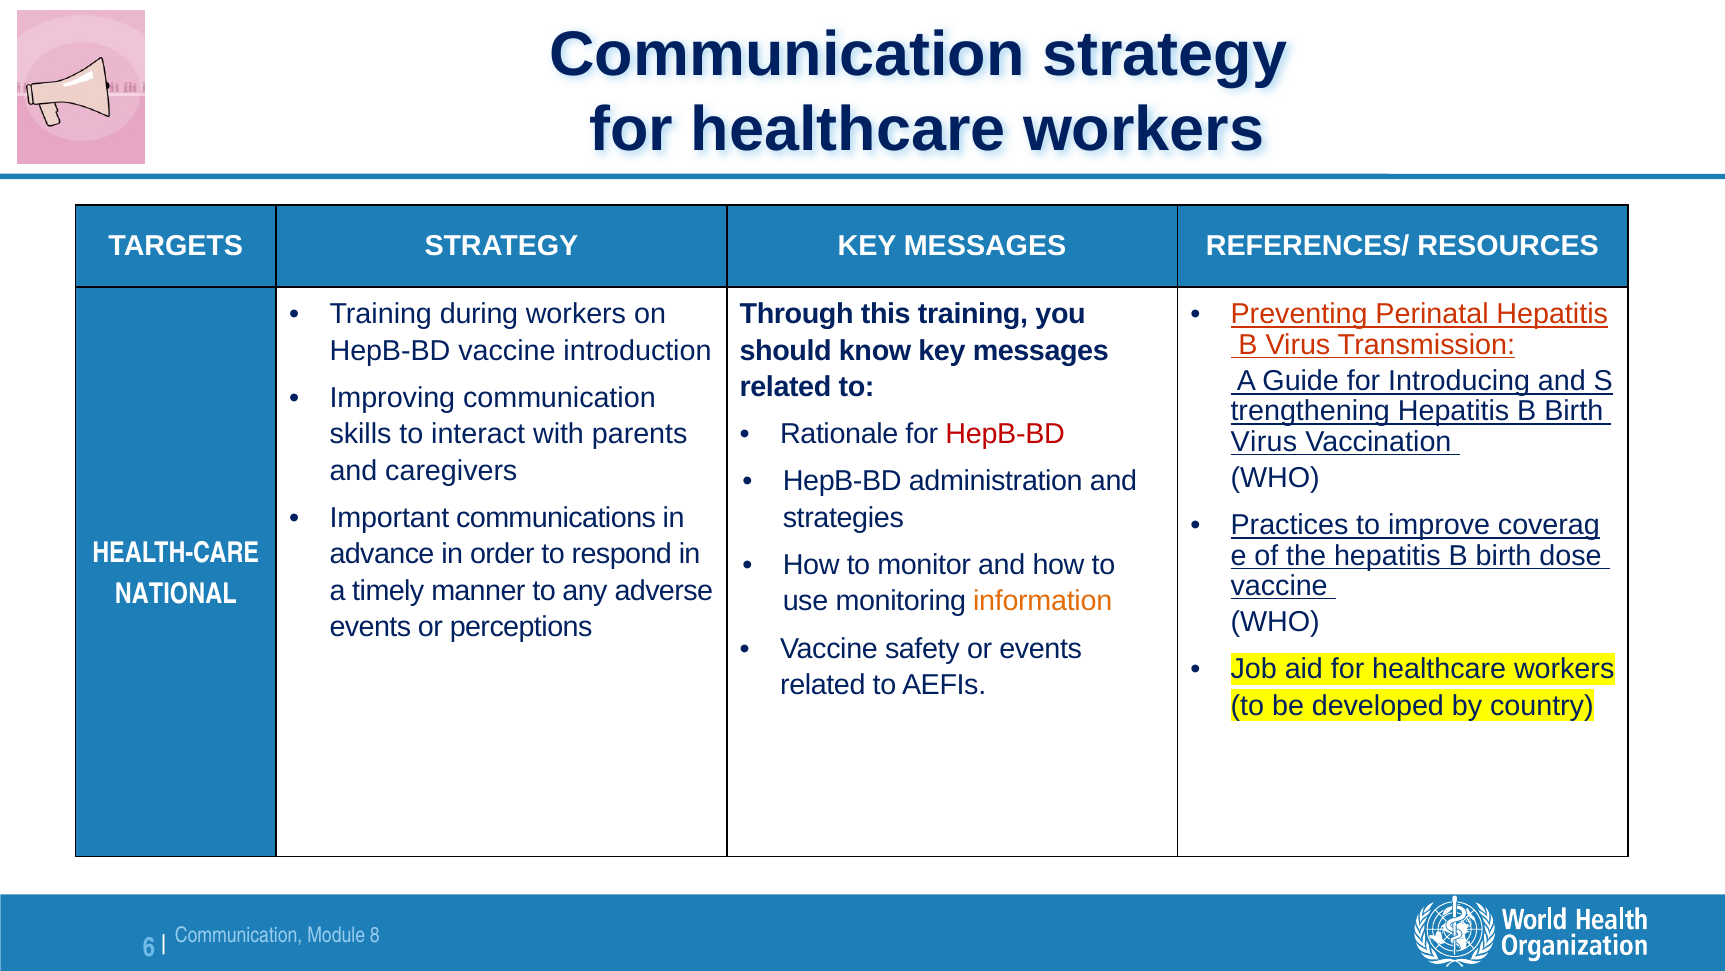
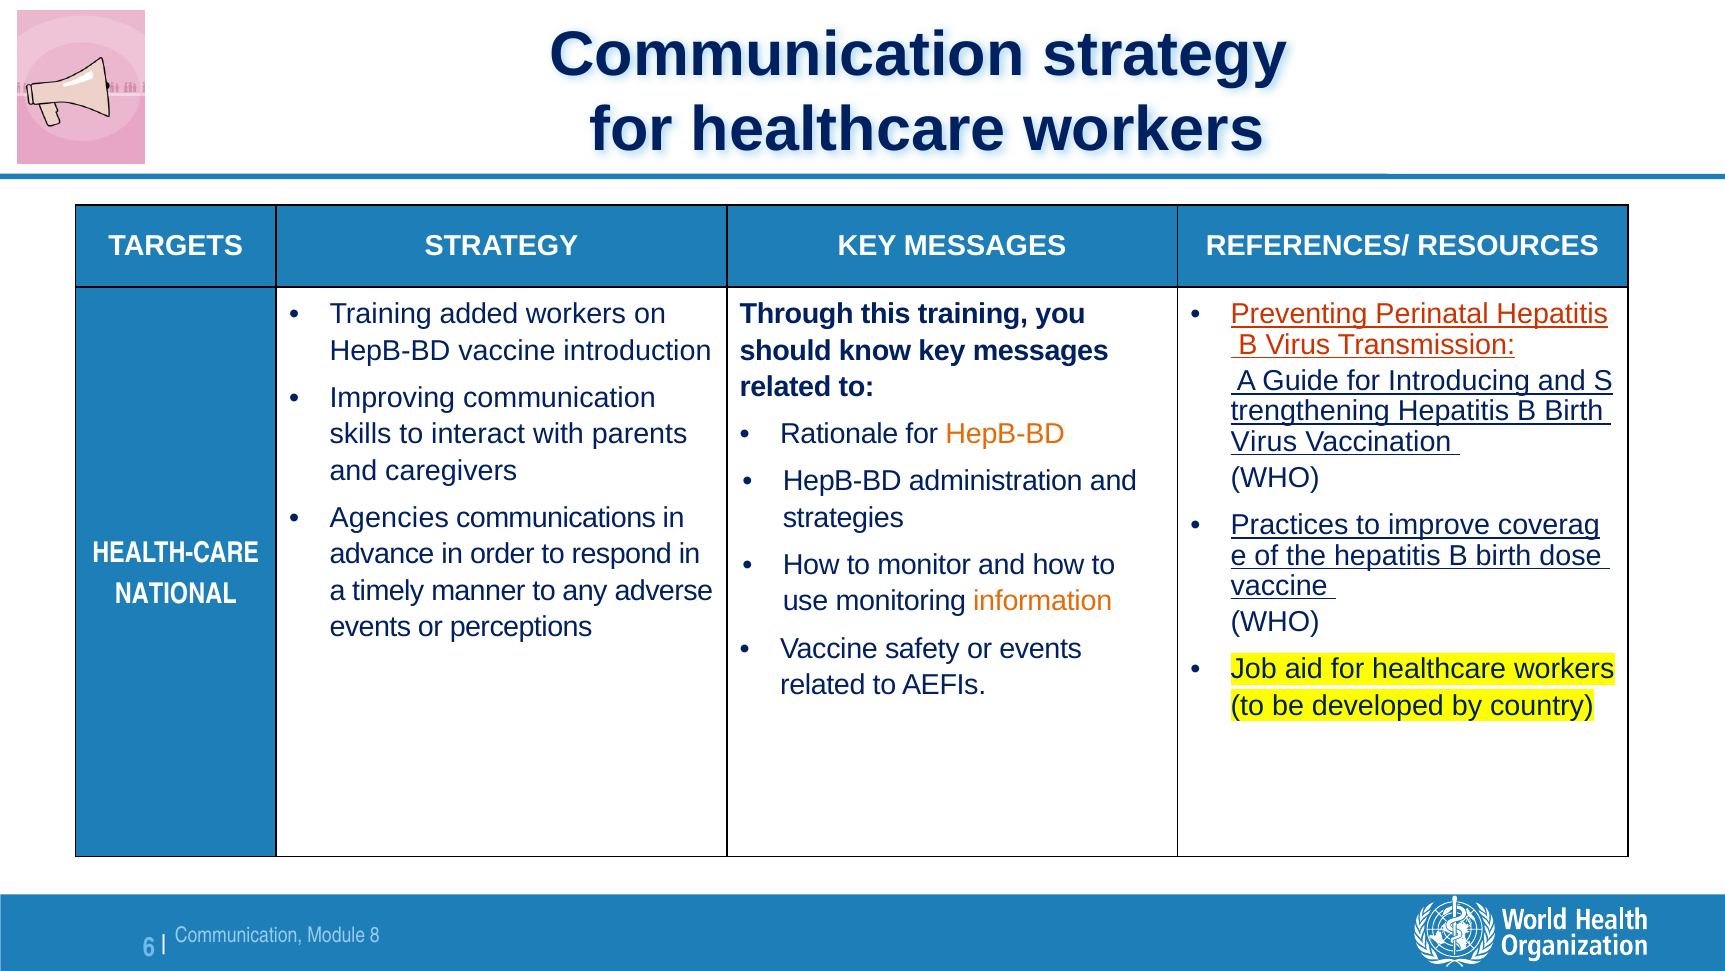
during: during -> added (479, 314)
HepB-BD colour: red -> orange (1005, 434)
Important: Important -> Agencies (389, 517)
